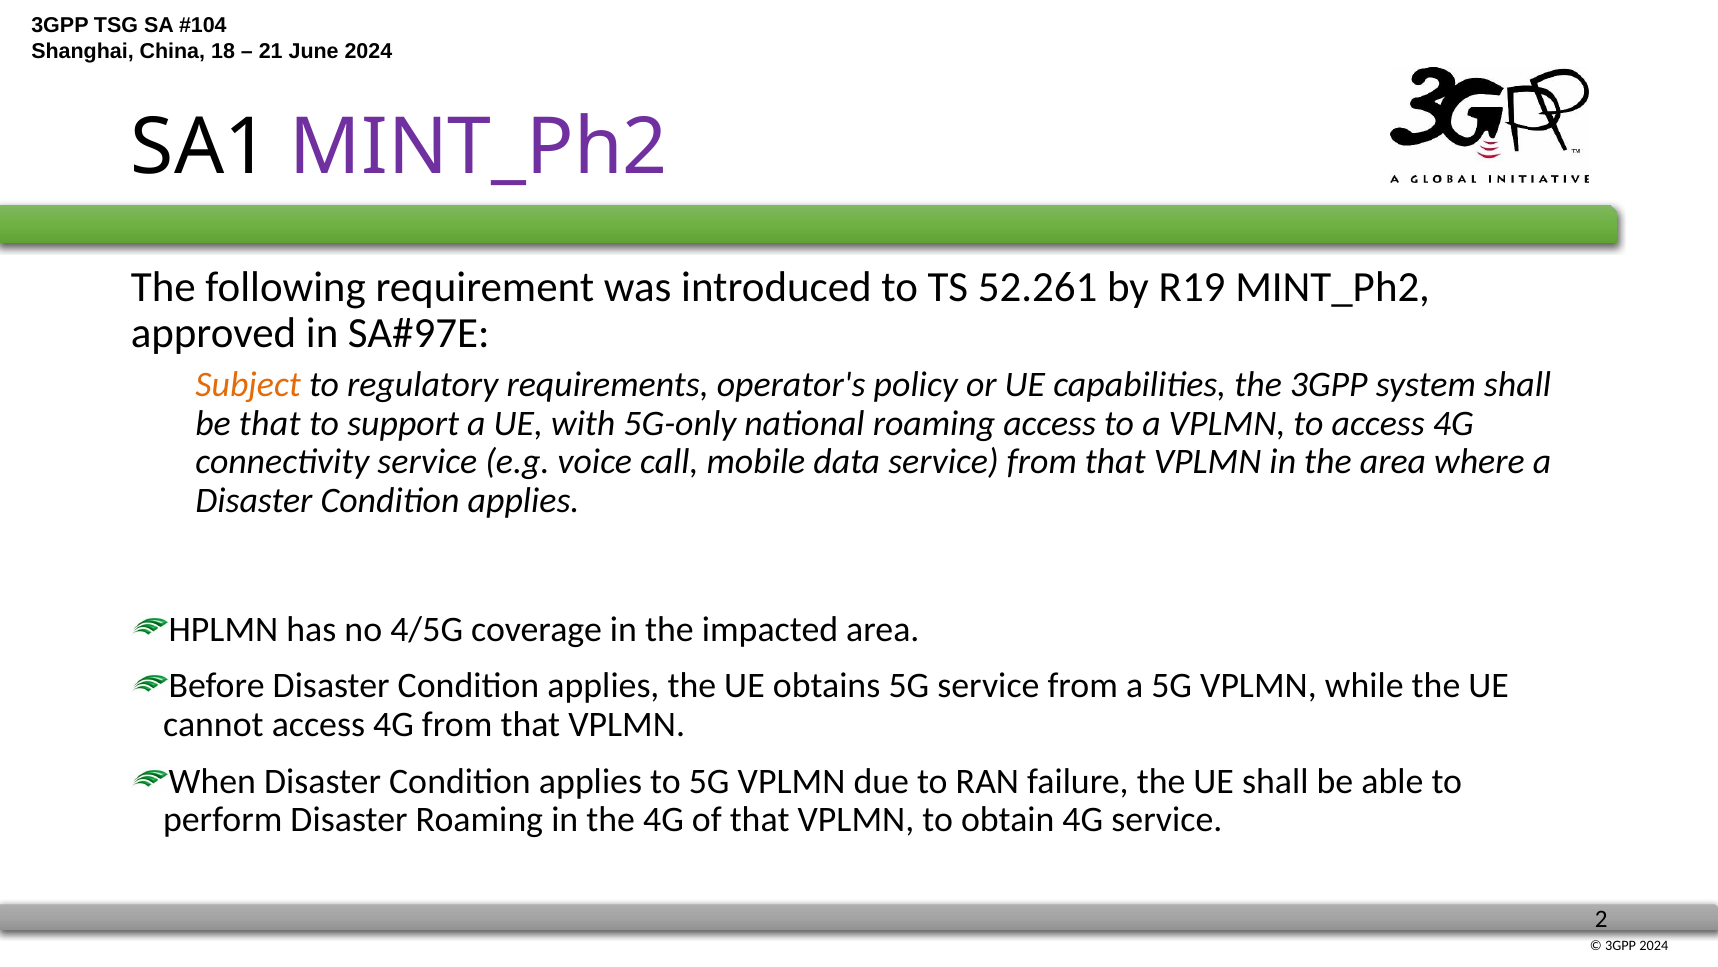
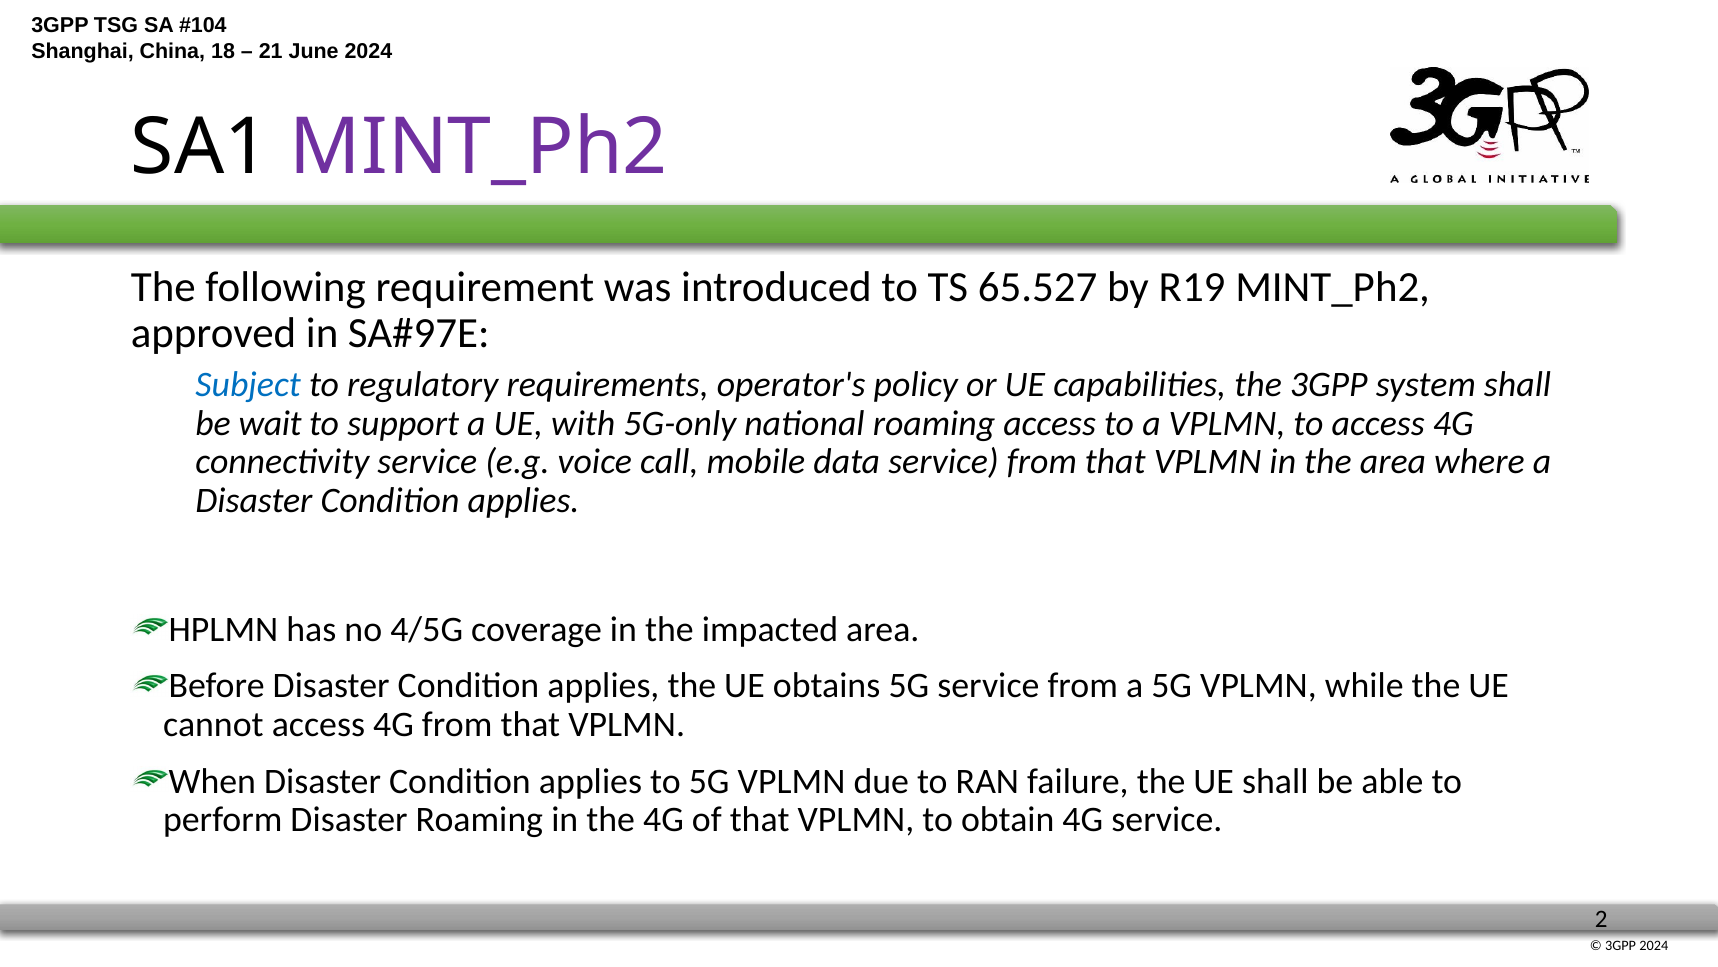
52.261: 52.261 -> 65.527 (1038, 287)
Subject colour: orange -> blue (248, 384)
be that: that -> wait (270, 423)
